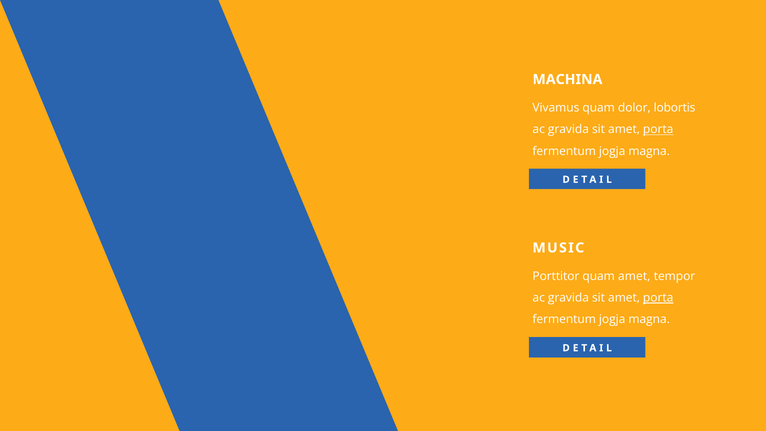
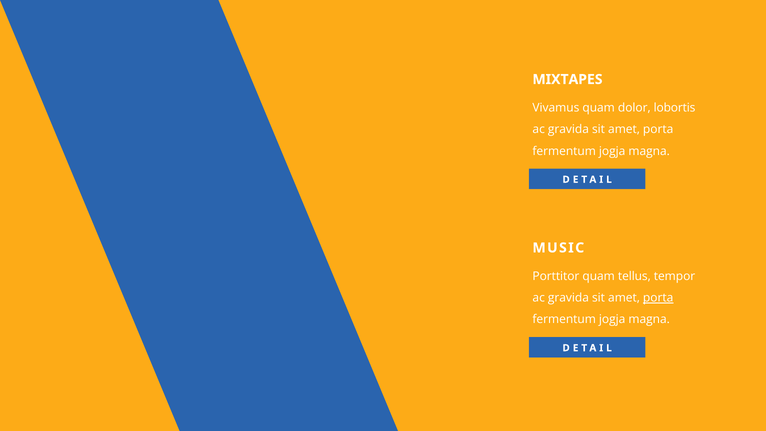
MACHINA: MACHINA -> MIXTAPES (567, 79)
porta underline: present -> none (658, 129)
quam amet: amet -> tellus (634, 276)
